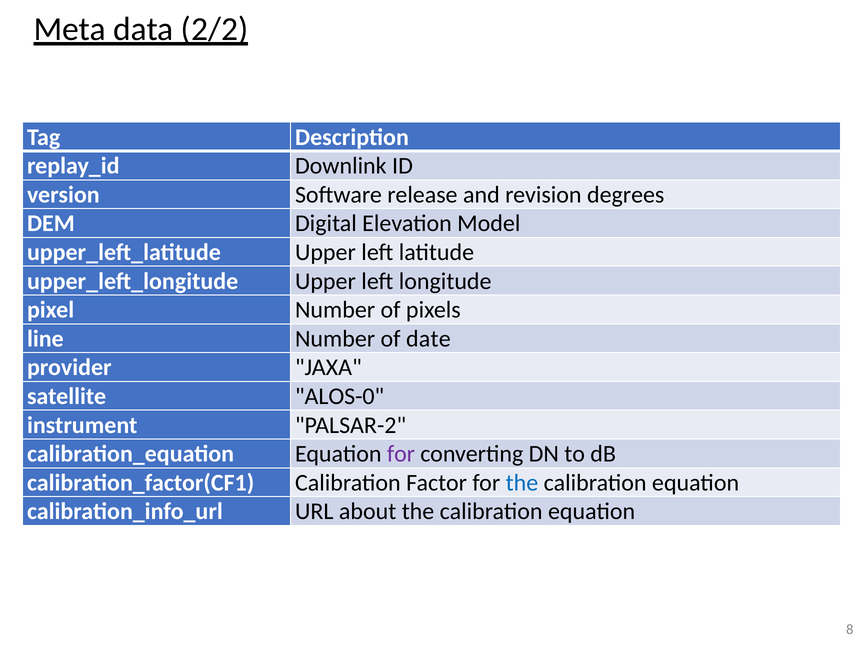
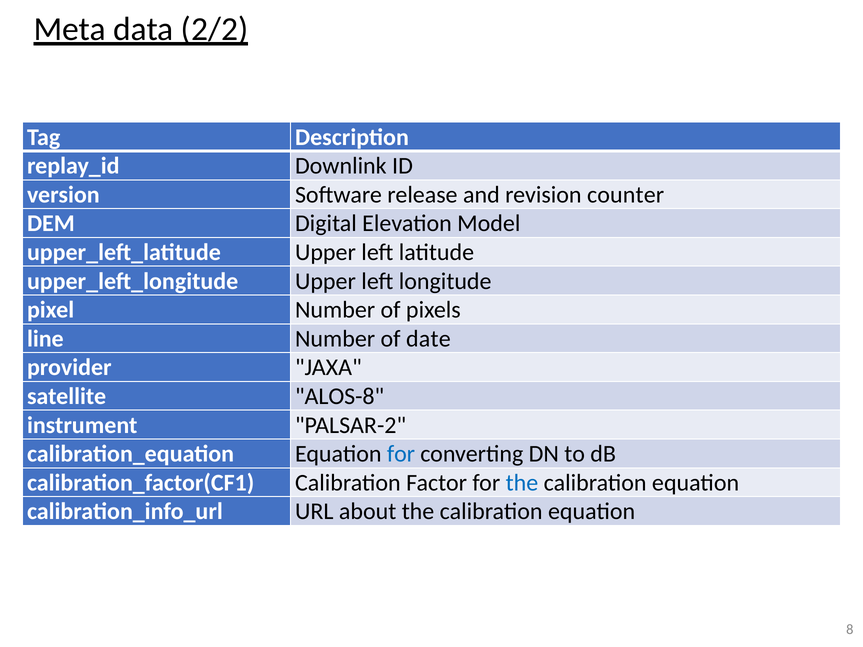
degrees: degrees -> counter (626, 195)
ALOS-0: ALOS-0 -> ALOS-8 (340, 396)
for colour: purple -> blue (401, 454)
